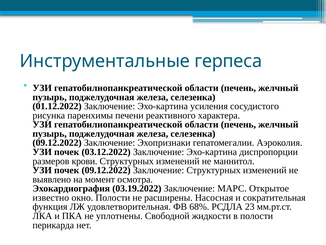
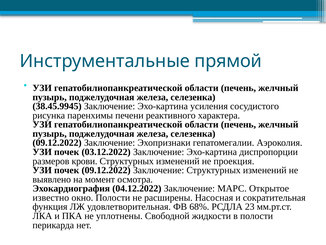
герпеса: герпеса -> прямой (228, 61)
01.12.2022: 01.12.2022 -> 38.45.9945 (57, 106)
маннитол: маннитол -> проекция (234, 161)
03.19.2022: 03.19.2022 -> 04.12.2022 (137, 188)
